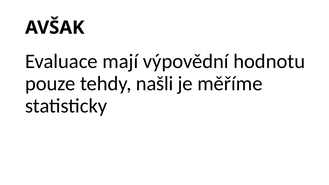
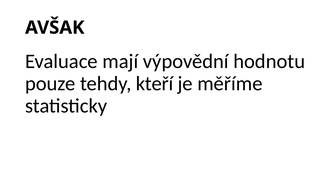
našli: našli -> kteří (155, 84)
